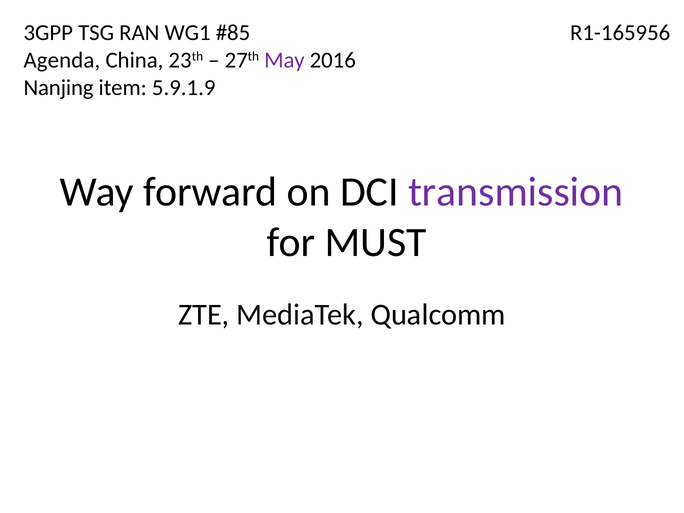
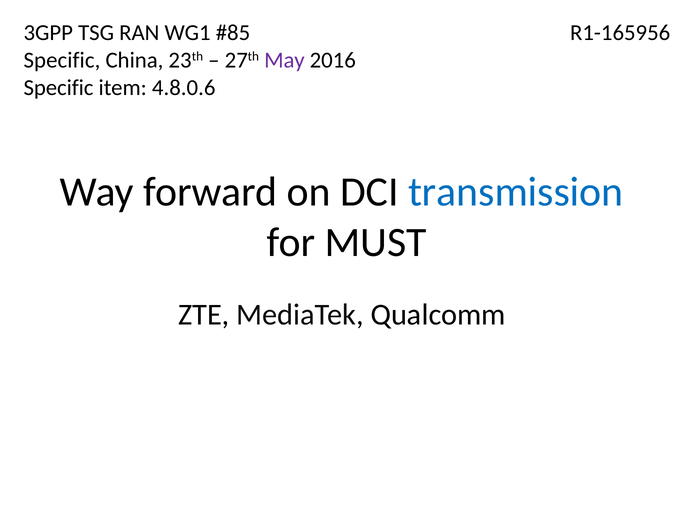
Agenda: Agenda -> Specific (62, 60)
Nanjing: Nanjing -> Specific (59, 87)
5.9.1.9: 5.9.1.9 -> 4.8.0.6 (184, 87)
transmission colour: purple -> blue (516, 192)
